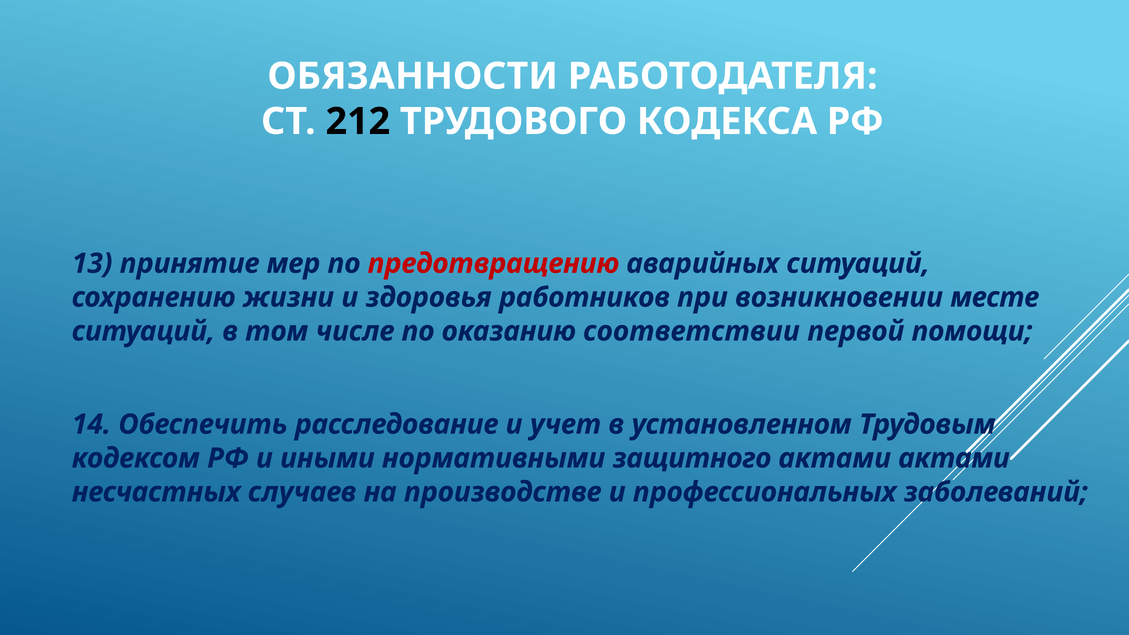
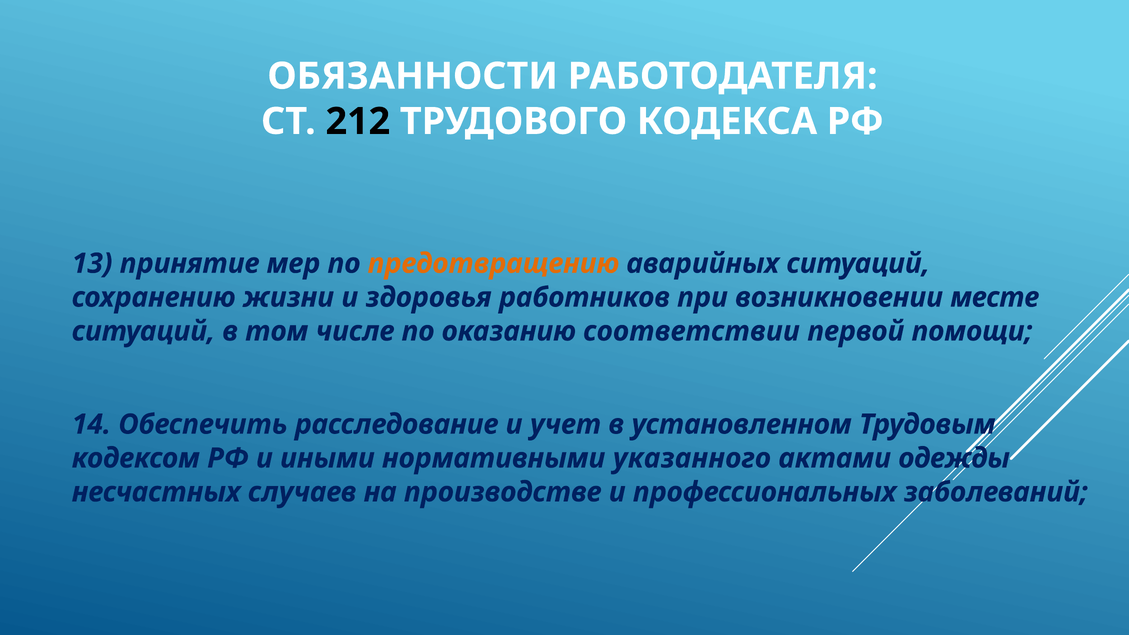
предотвращению colour: red -> orange (493, 264)
защитного: защитного -> указанного (692, 458)
актами актами: актами -> одежды (954, 458)
